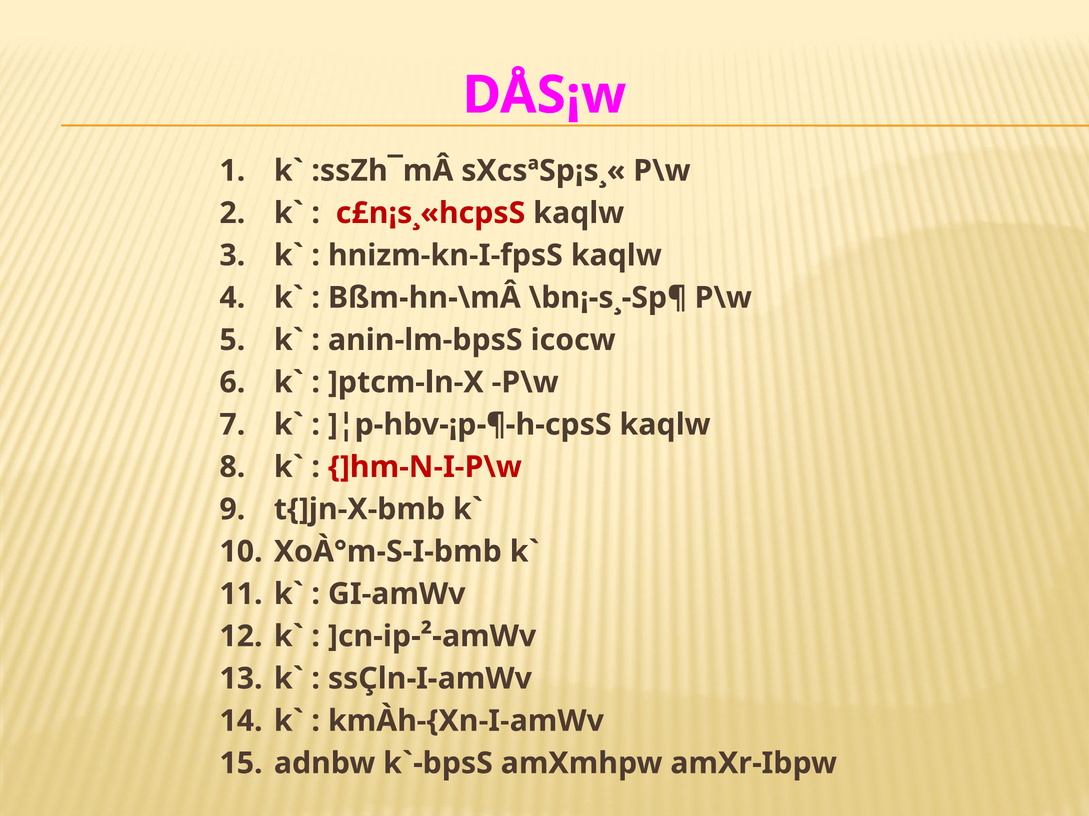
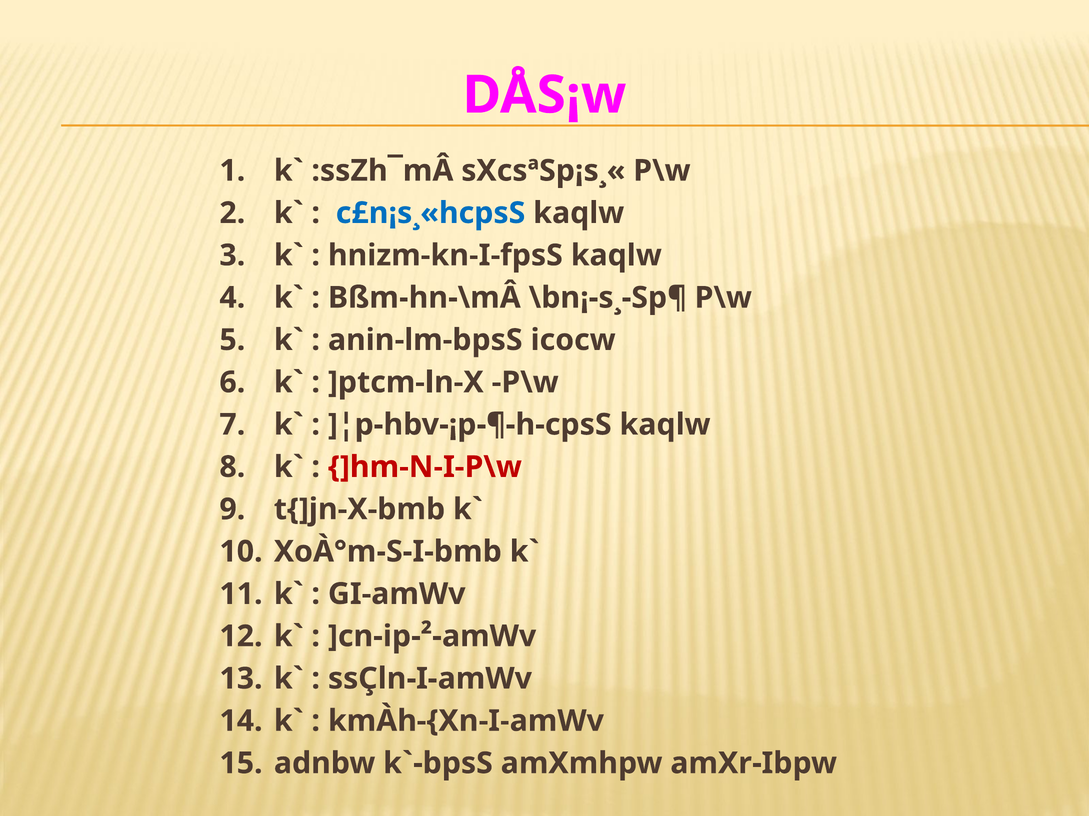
c£n¡s¸«hcpsS colour: red -> blue (431, 213)
